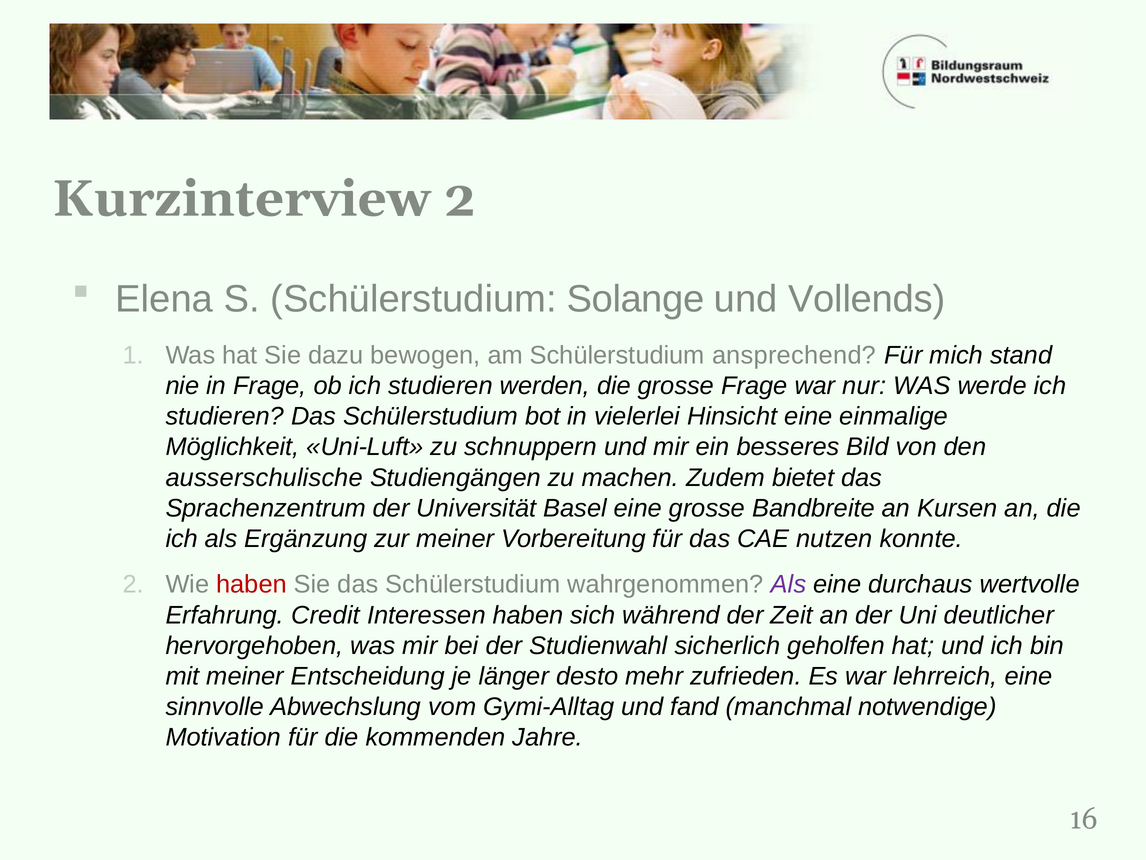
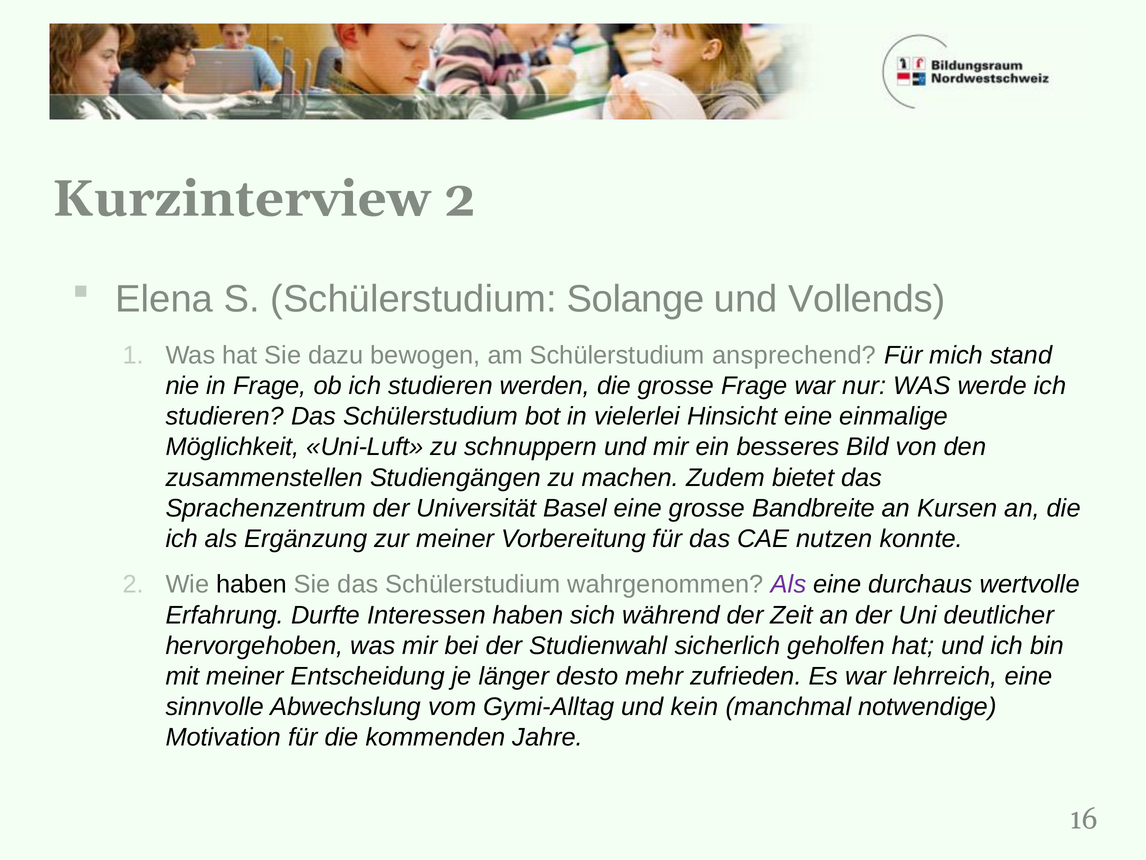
ausserschulische: ausserschulische -> zusammenstellen (264, 477)
haben colour: red -> black (252, 584)
Credit: Credit -> Durfte (326, 615)
fand: fand -> kein (695, 706)
